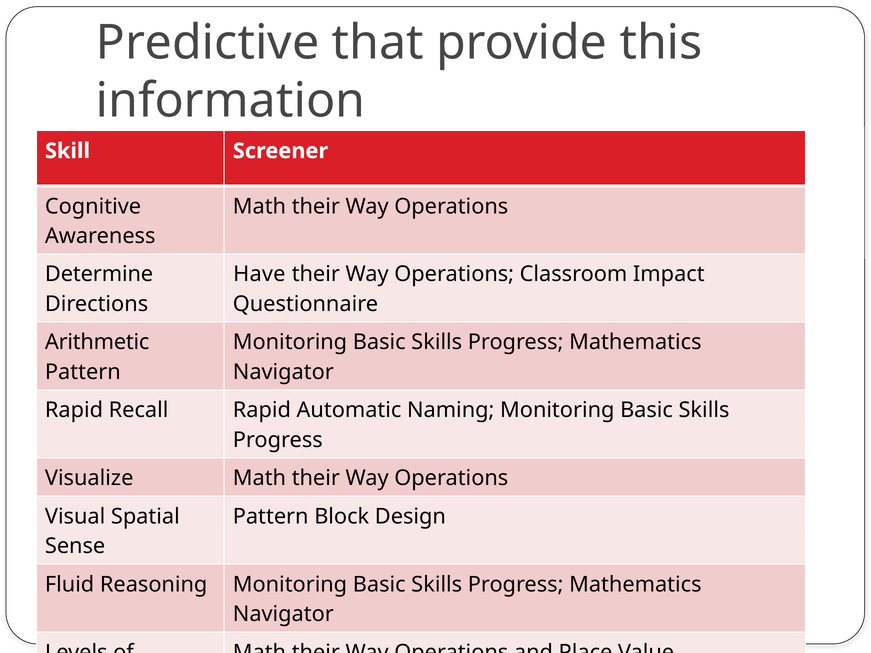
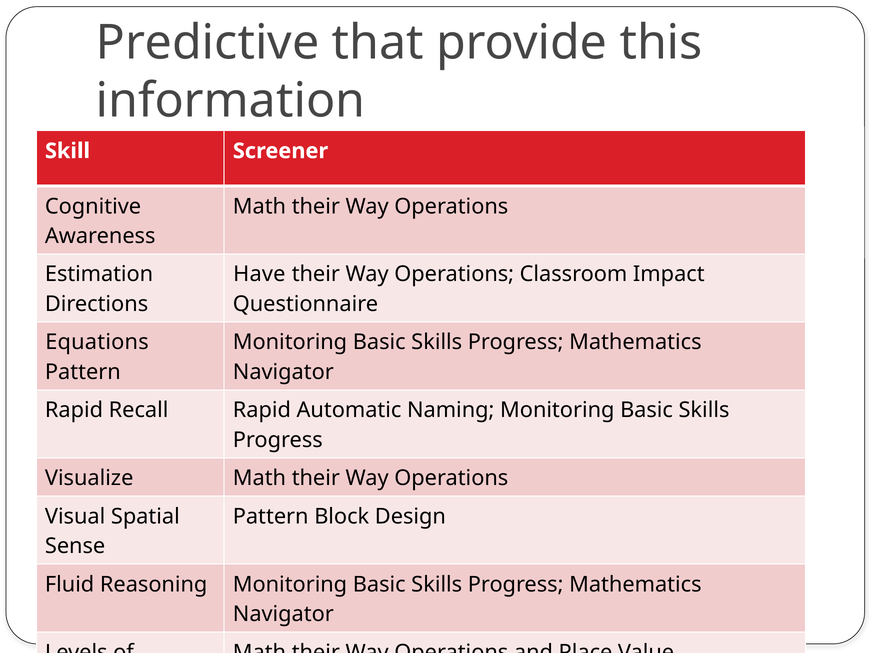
Determine: Determine -> Estimation (99, 274)
Arithmetic: Arithmetic -> Equations (97, 342)
